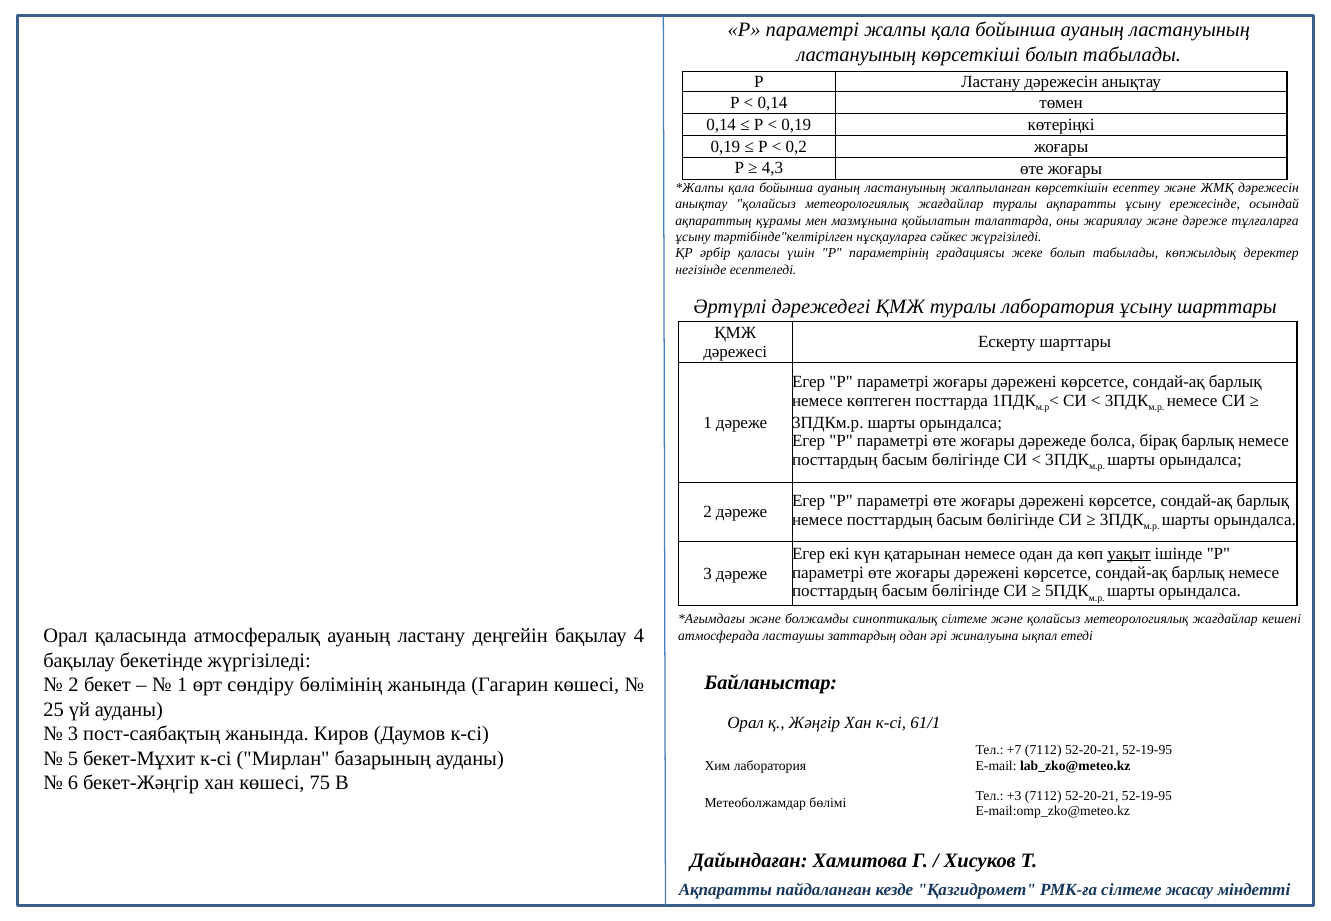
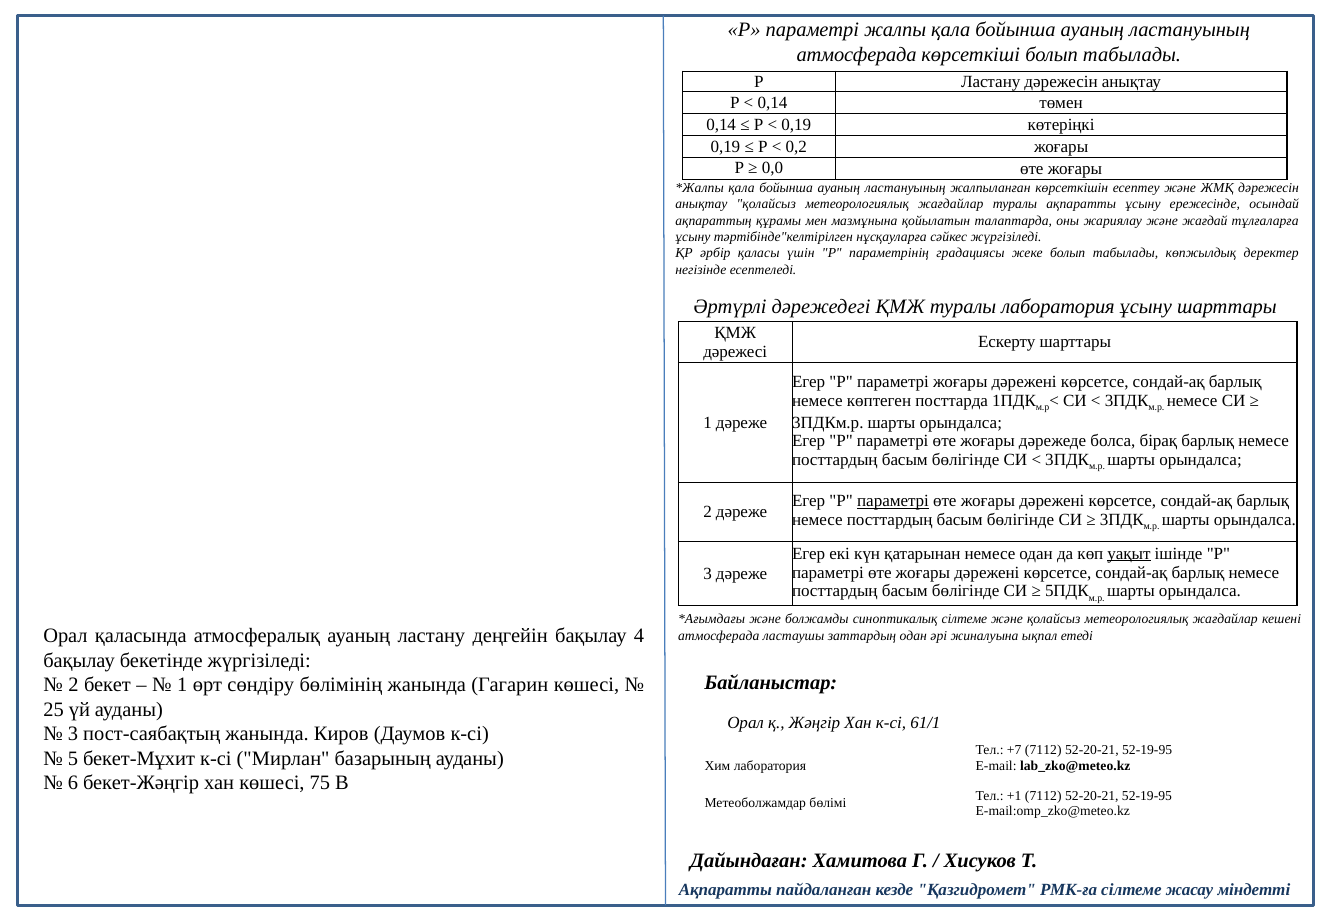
ластануының: ластануының -> атмосферада (857, 54)
4,3: 4,3 -> 0,0 (772, 168)
және дәреже: дәреже -> жағдай (1205, 221)
параметрі underline: none -> present (893, 501)
+3: +3 -> +1 (1014, 796)
